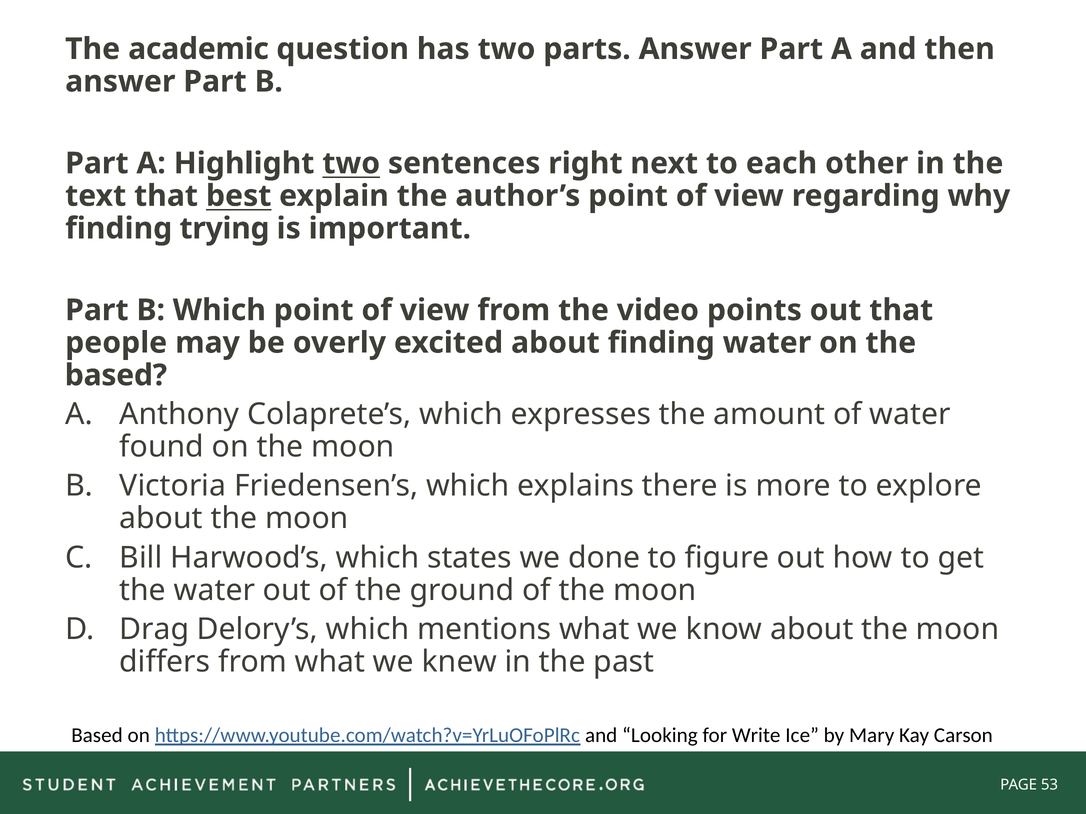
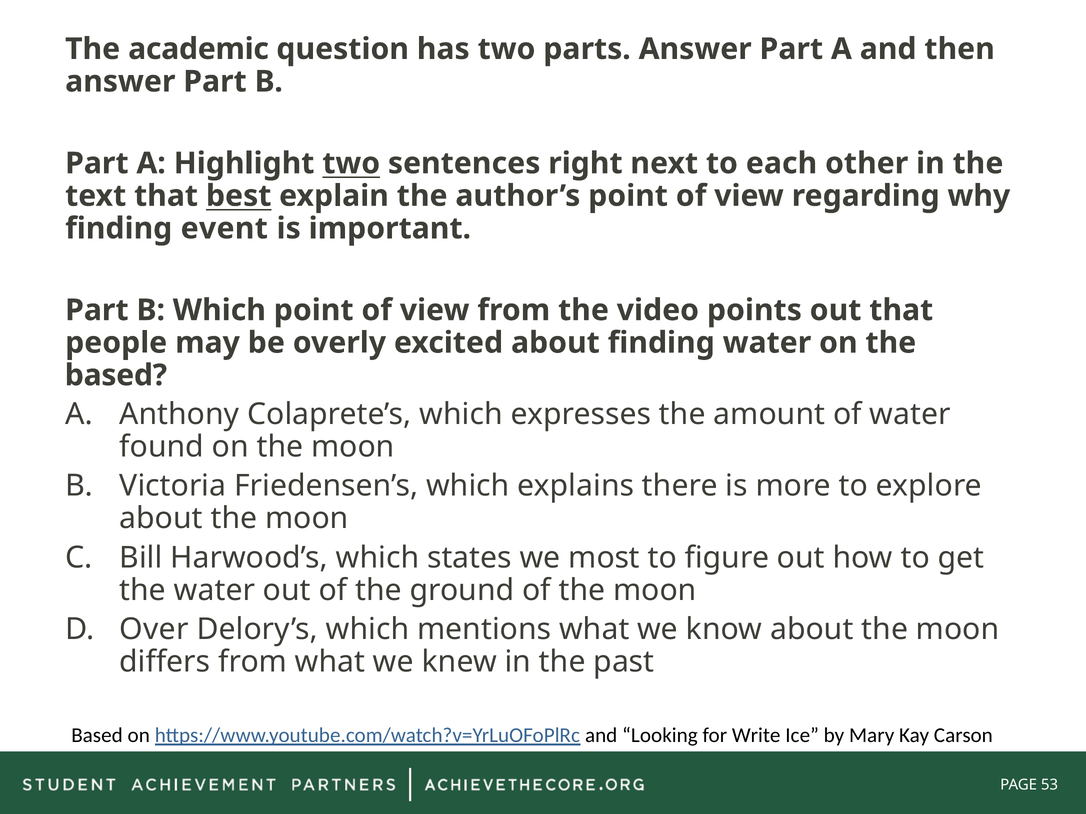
trying: trying -> event (224, 229)
done: done -> most (604, 558)
Drag: Drag -> Over (154, 630)
